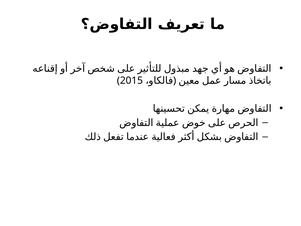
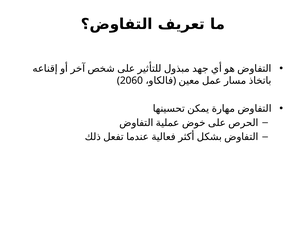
2015: 2015 -> 2060 (131, 80)
